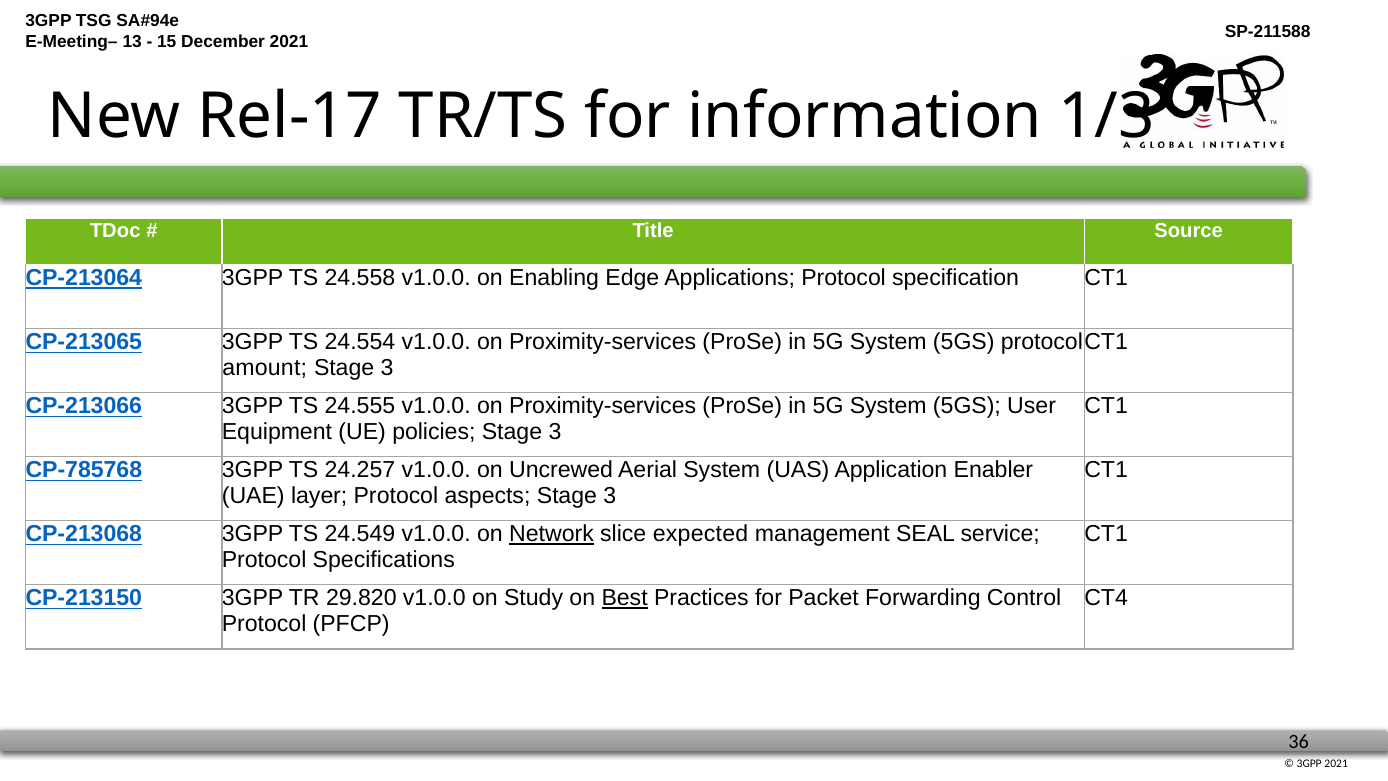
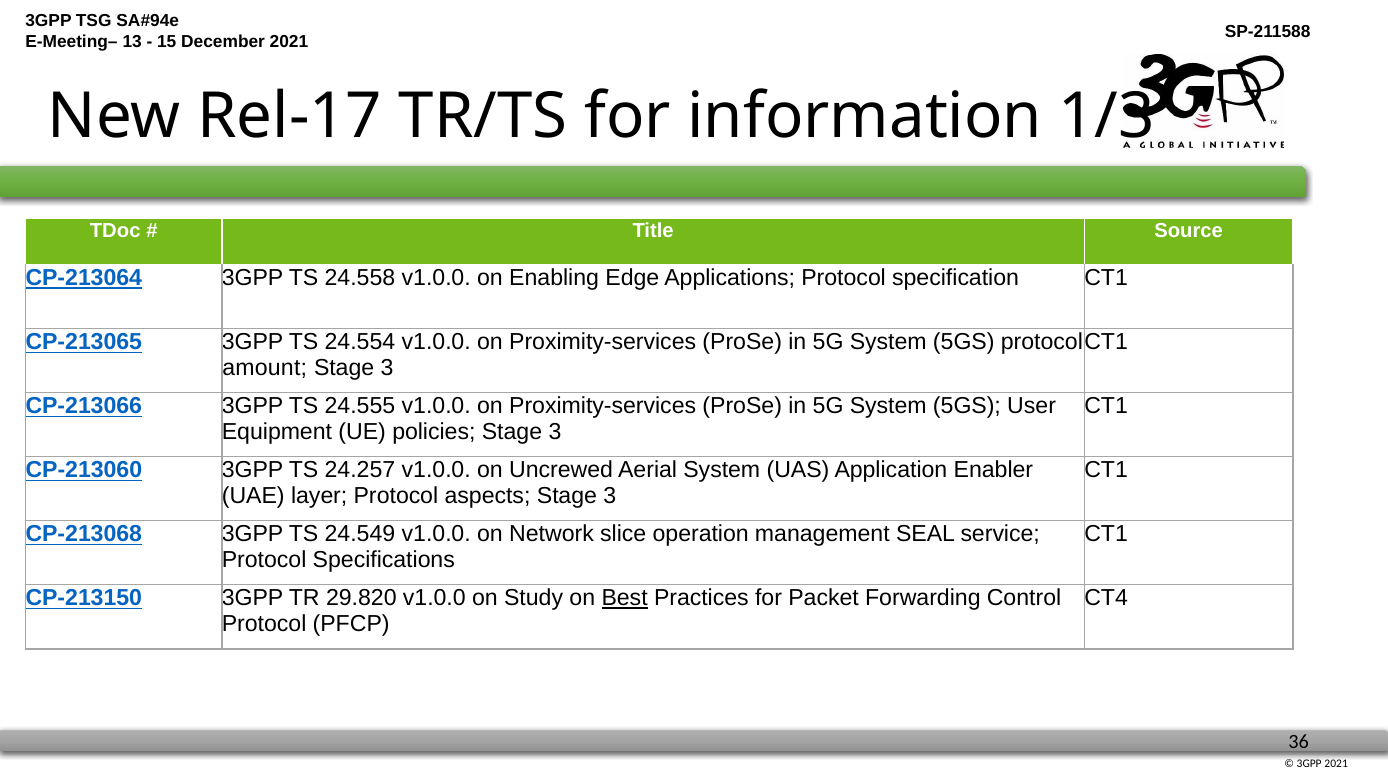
CP-785768: CP-785768 -> CP-213060 (84, 470)
Network underline: present -> none (552, 534)
expected: expected -> operation (701, 534)
